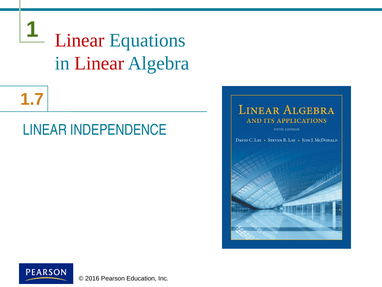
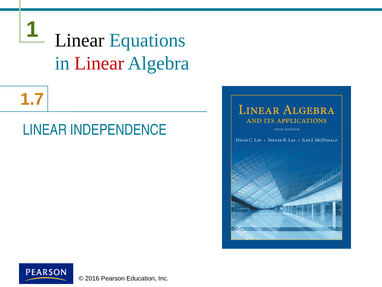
Linear colour: red -> black (80, 40)
